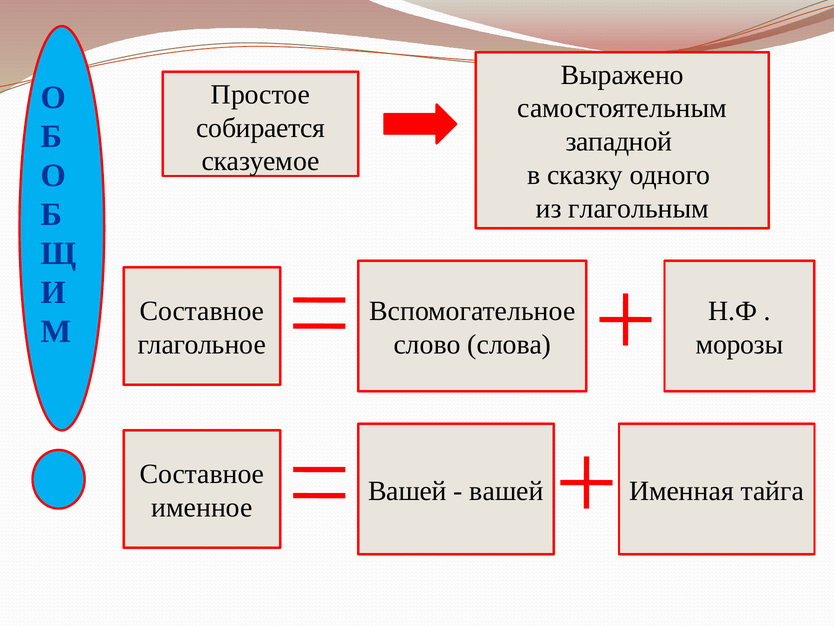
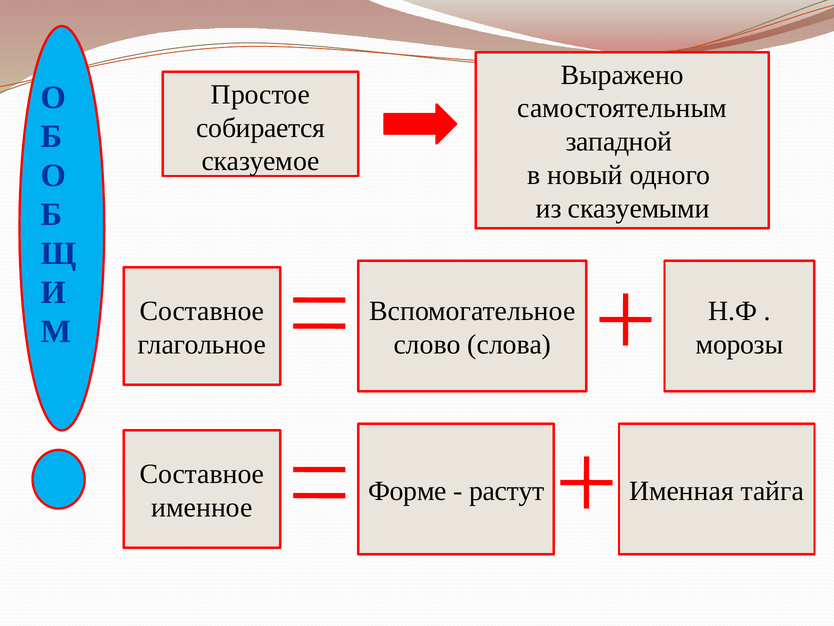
сказку: сказку -> новый (585, 175)
глагольным: глагольным -> сказуемыми (639, 208)
Вашей: Вашей -> Форме (407, 491)
вашей: вашей -> растут (507, 491)
